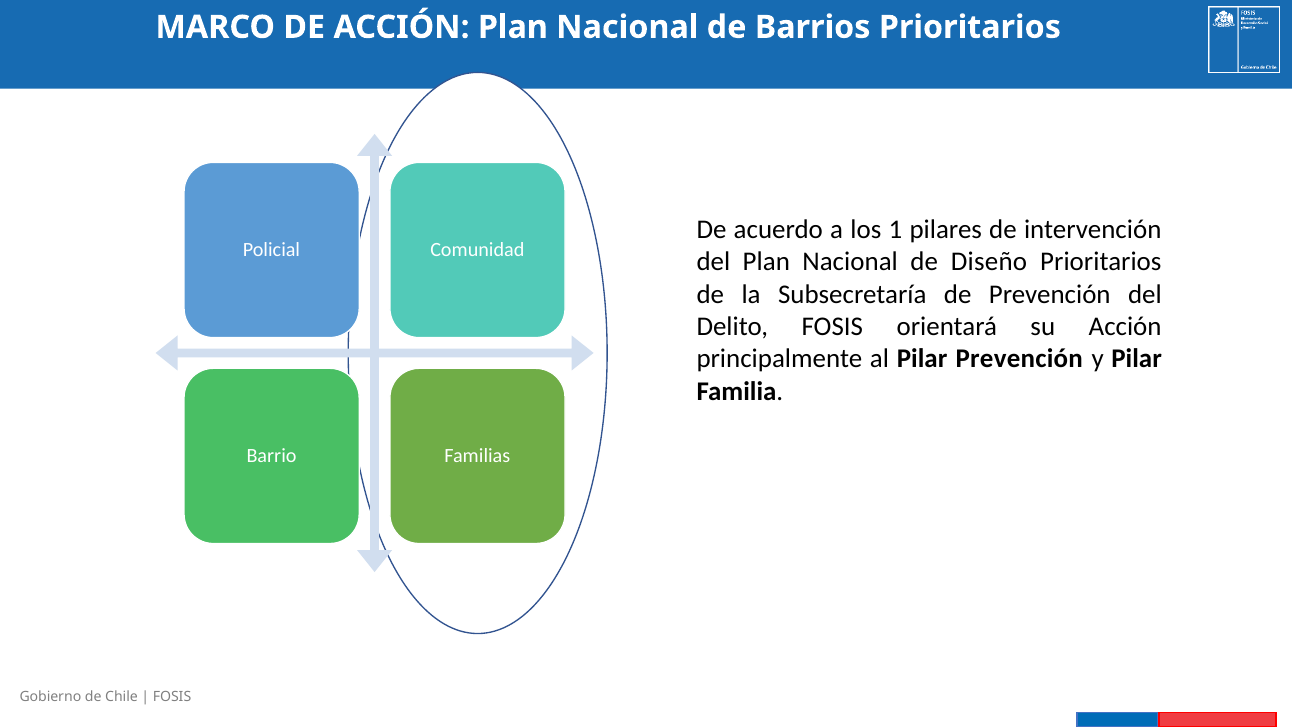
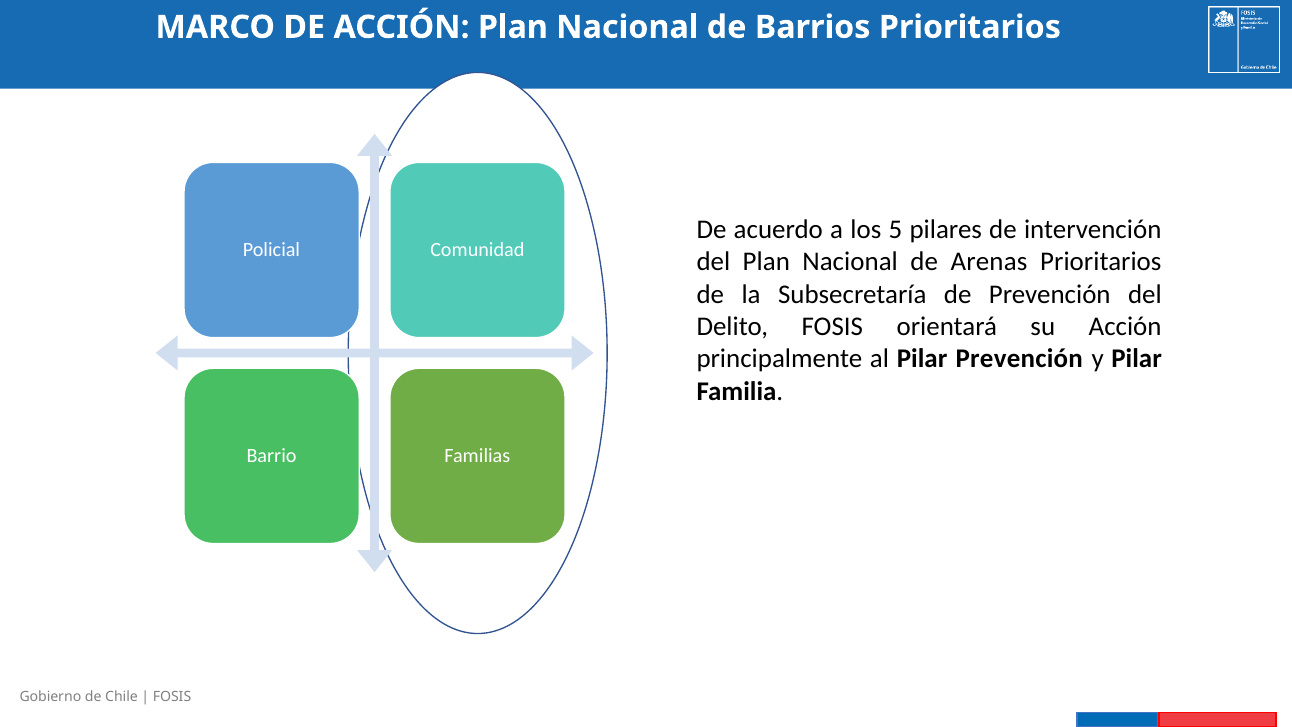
1: 1 -> 5 (895, 230)
Diseño: Diseño -> Arenas (989, 262)
